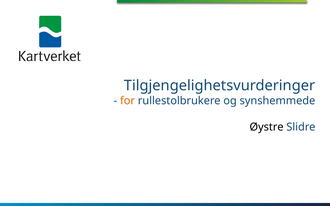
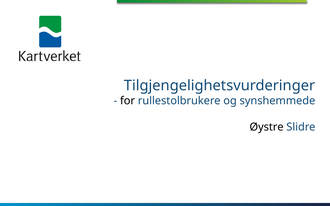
for colour: orange -> black (128, 101)
